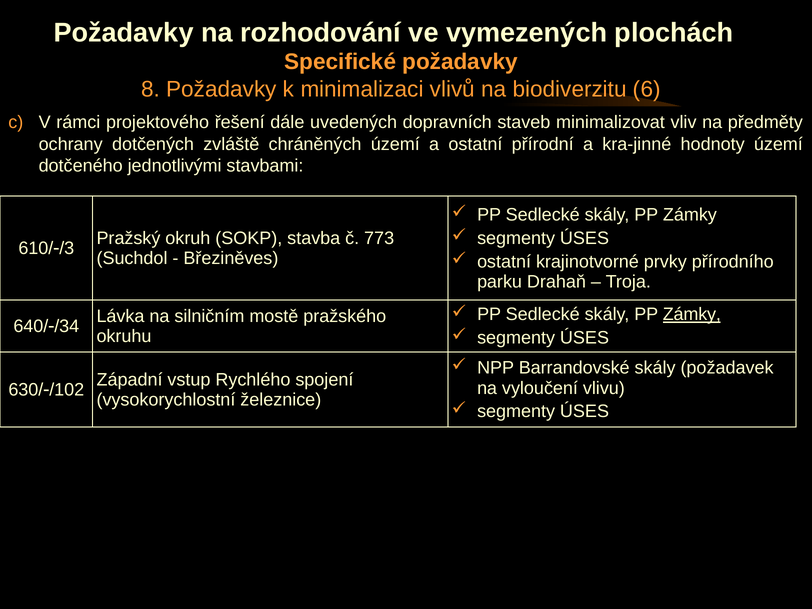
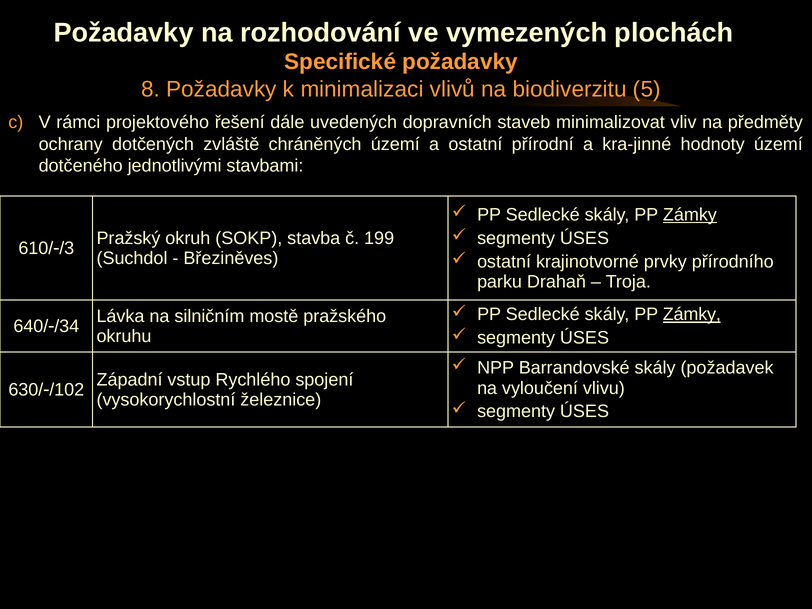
6: 6 -> 5 (647, 89)
Zámky underline: none -> present (690, 215)
773: 773 -> 199 (379, 238)
